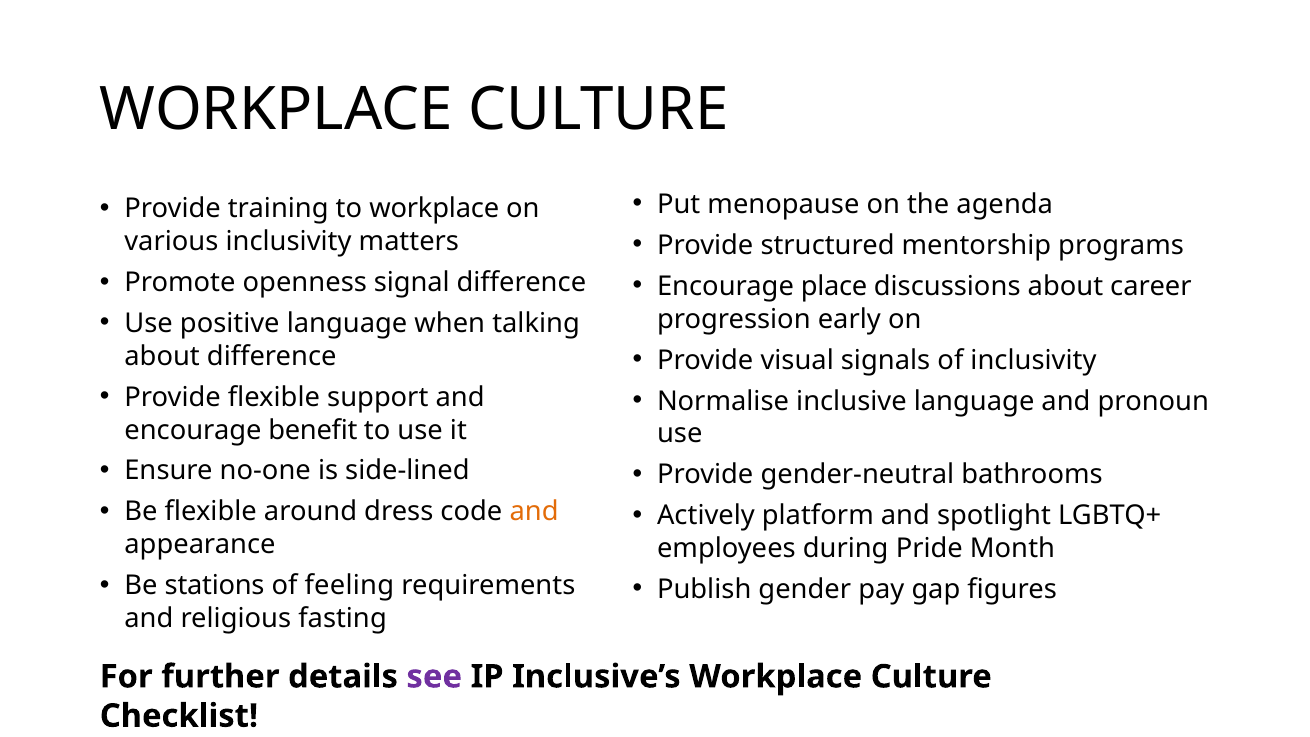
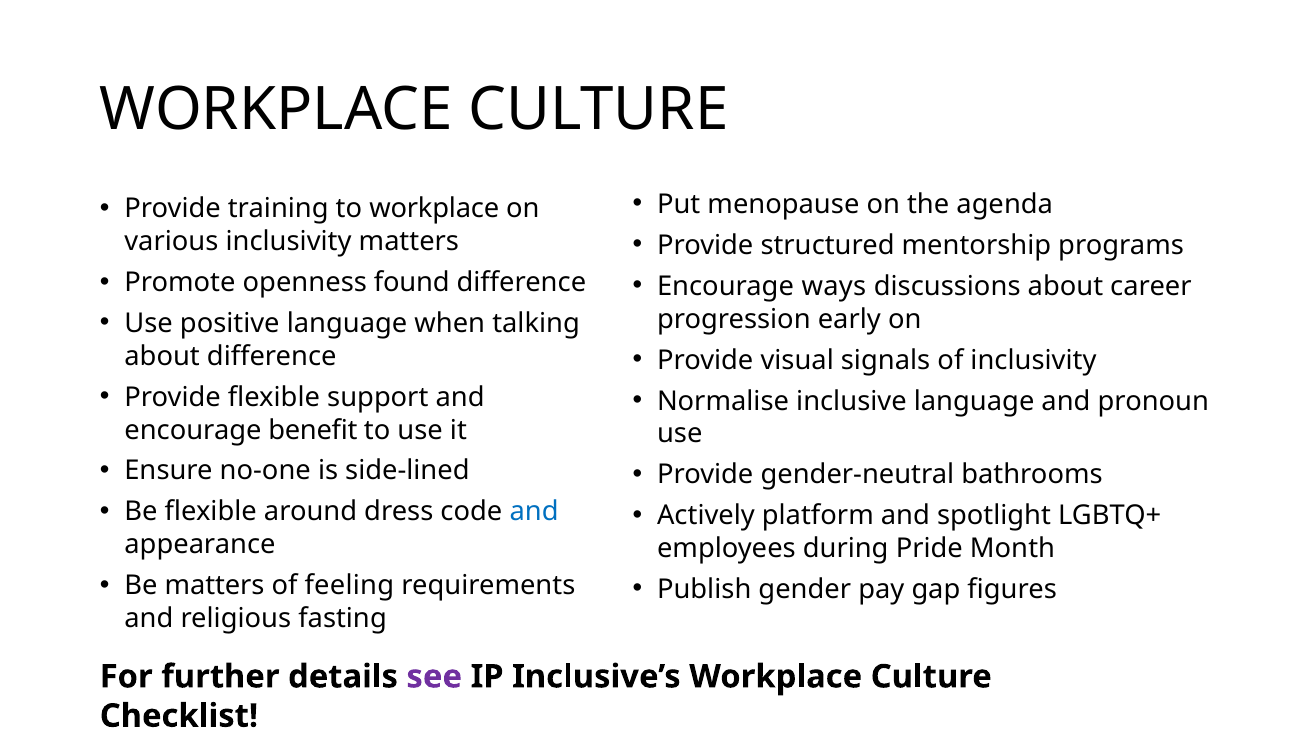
signal: signal -> found (412, 282)
place: place -> ways (834, 286)
and colour: orange -> blue (534, 512)
Be stations: stations -> matters (215, 586)
